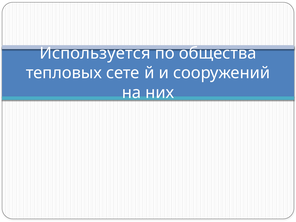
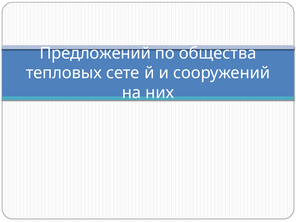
Используется: Используется -> Предложений (95, 53)
